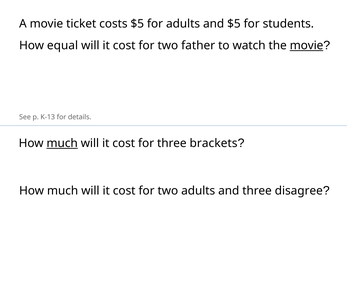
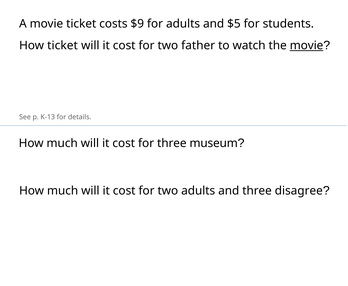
costs $5: $5 -> $9 (137, 24)
How equal: equal -> ticket (63, 45)
much underline: present -> none (62, 143)
brackets: brackets -> museum (214, 143)
